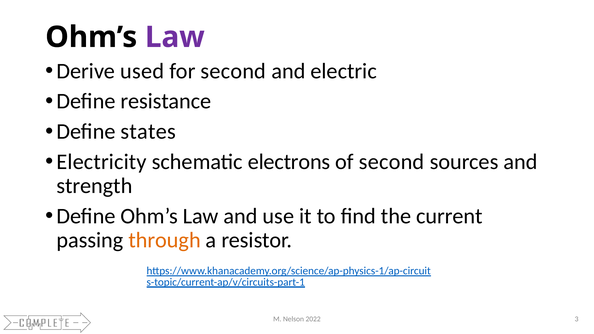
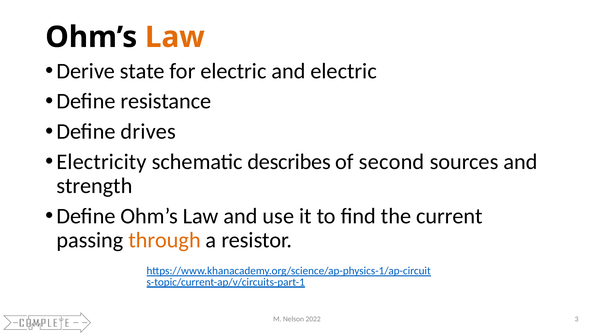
Law colour: purple -> orange (175, 37)
used: used -> state (142, 71)
for second: second -> electric (233, 71)
states: states -> drives (148, 132)
electrons: electrons -> describes (289, 162)
